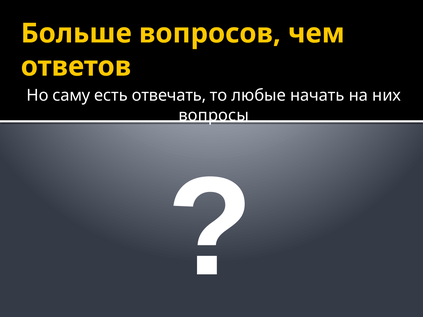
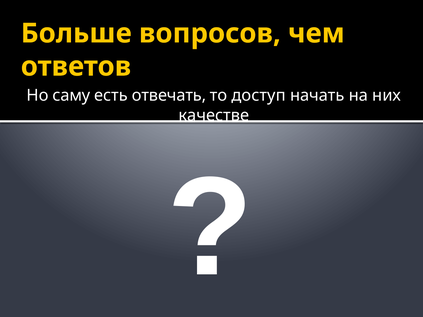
любые: любые -> доступ (259, 96)
вопросы: вопросы -> качестве (214, 115)
